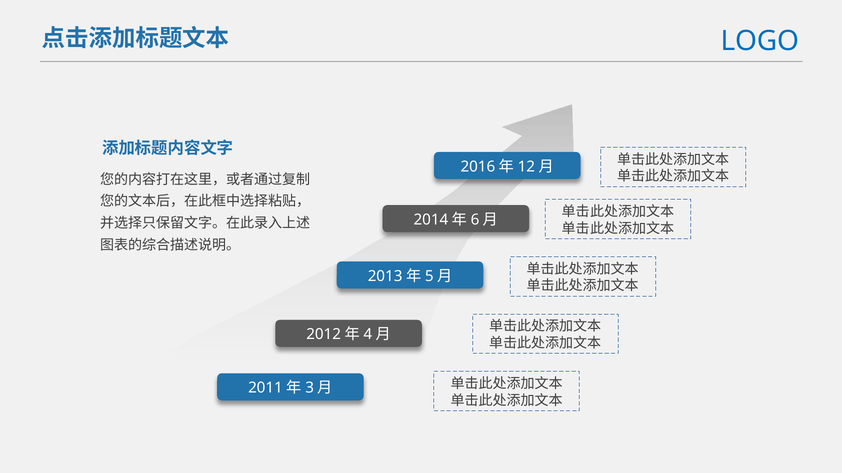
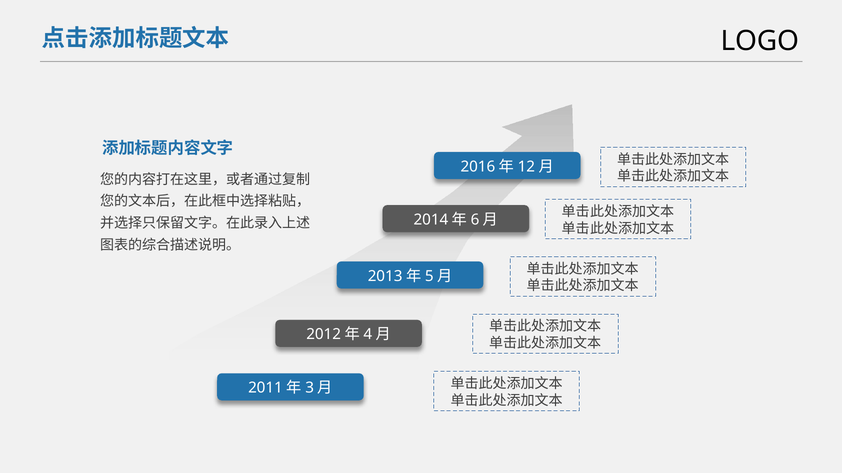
LOGO colour: blue -> black (760, 41)
